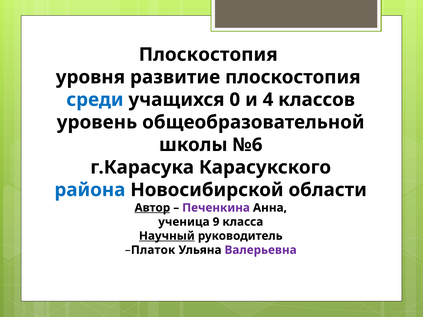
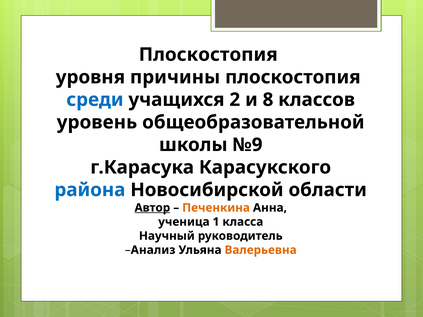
развитие: развитие -> причины (175, 77)
0: 0 -> 2 (235, 100)
4: 4 -> 8 (268, 100)
№6: №6 -> №9 (247, 145)
Печенкина colour: purple -> orange (216, 208)
9: 9 -> 1 (216, 222)
Научный underline: present -> none (167, 236)
Платок: Платок -> Анализ (153, 250)
Валерьевна colour: purple -> orange (261, 250)
